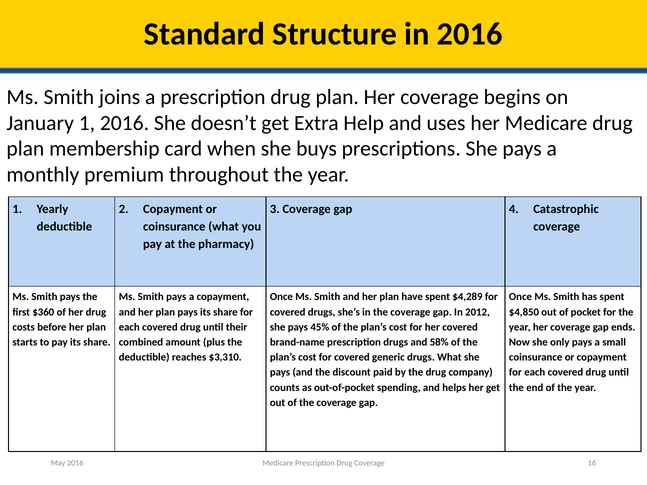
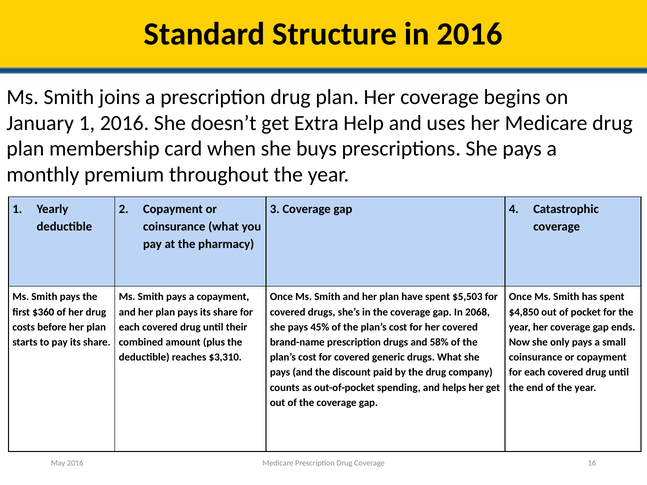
$4,289: $4,289 -> $5,503 (468, 297)
2012: 2012 -> 2068 (477, 312)
